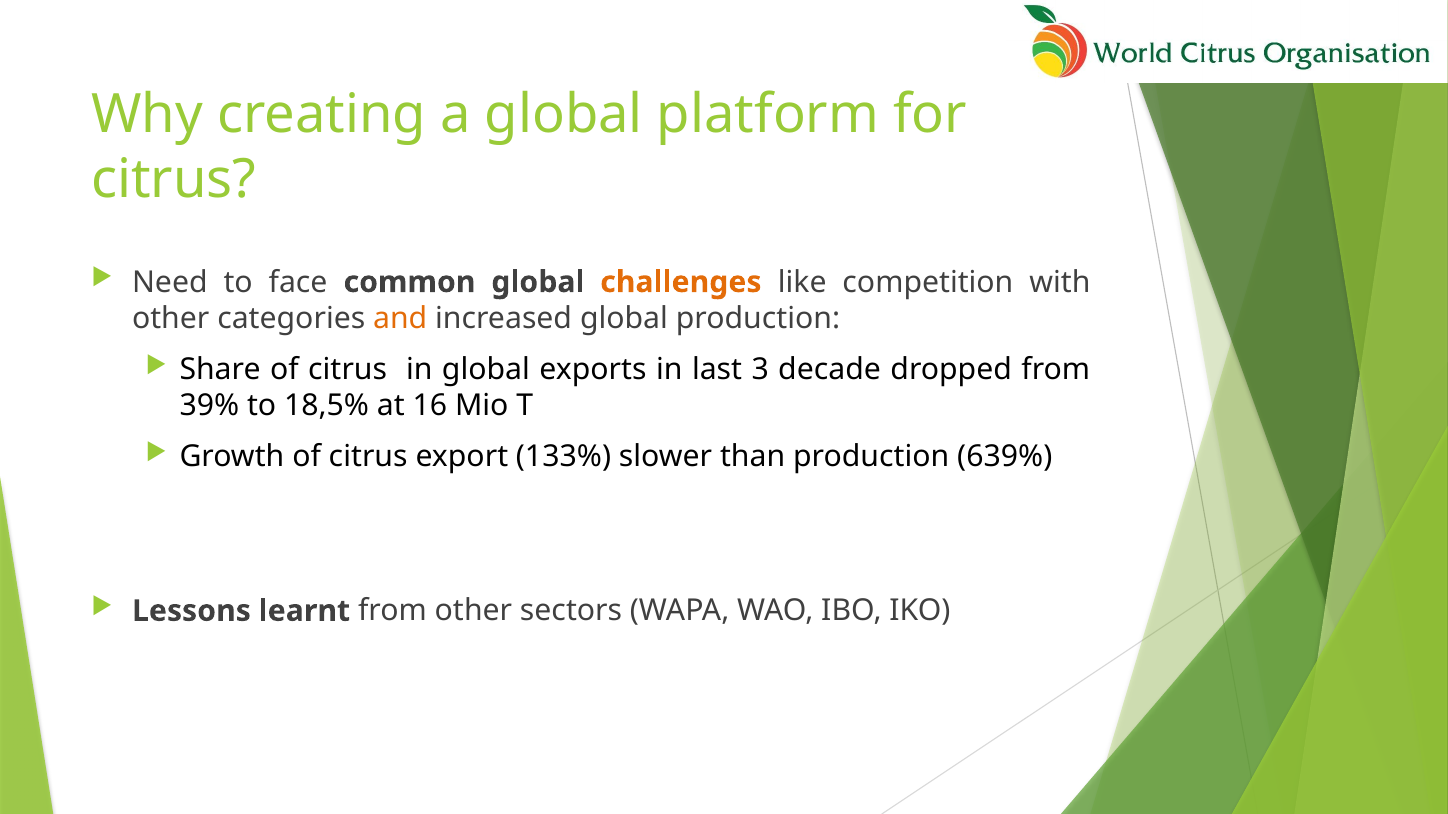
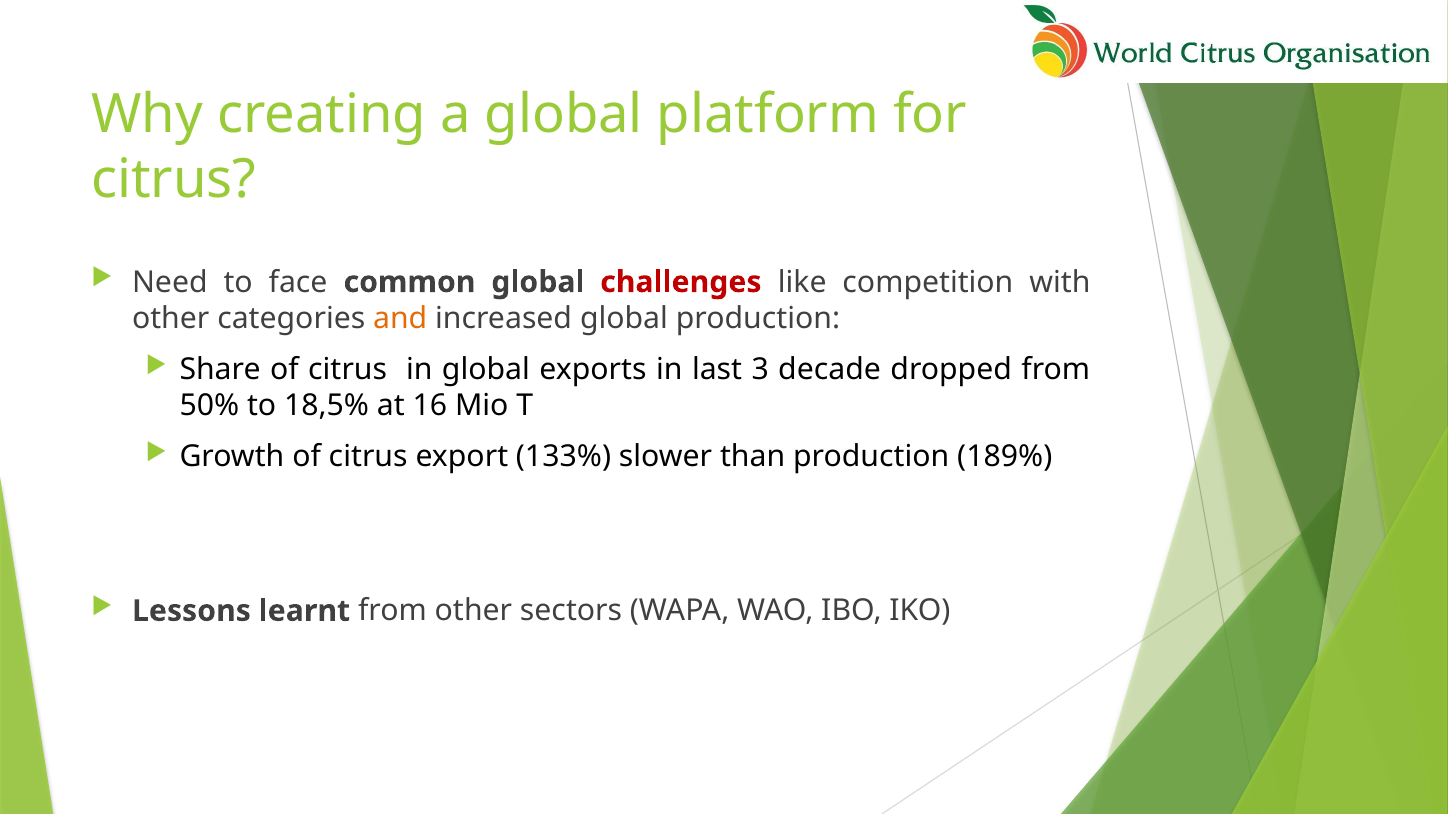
challenges colour: orange -> red (681, 282)
39%: 39% -> 50% (209, 406)
639%: 639% -> 189% (1005, 457)
